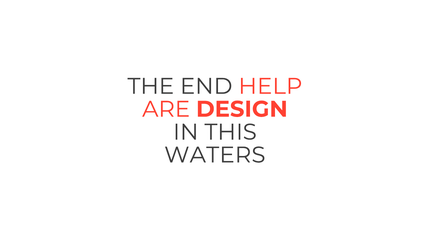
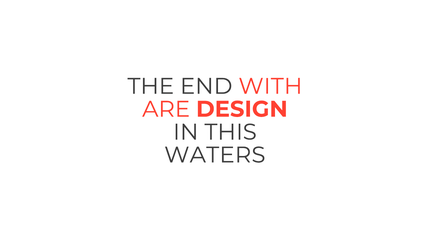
HELP: HELP -> WITH (270, 86)
